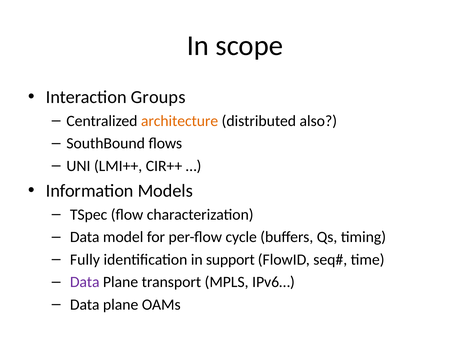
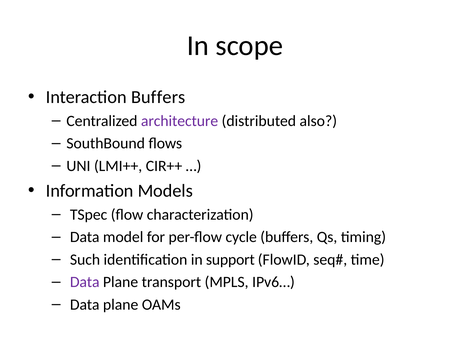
Interaction Groups: Groups -> Buffers (158, 97)
architecture colour: orange -> purple (180, 121)
Fully: Fully -> Such (85, 259)
